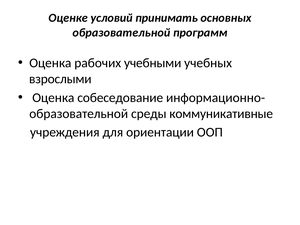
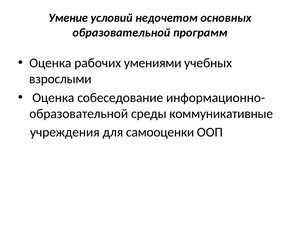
Оценке: Оценке -> Умение (68, 18)
принимать: принимать -> недочетом (166, 18)
учебными: учебными -> умениями (153, 63)
ориентации: ориентации -> самооценки (160, 132)
